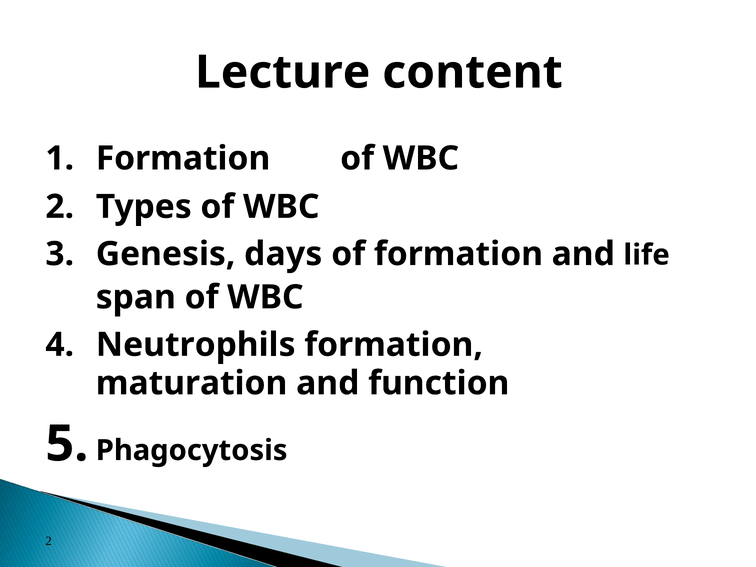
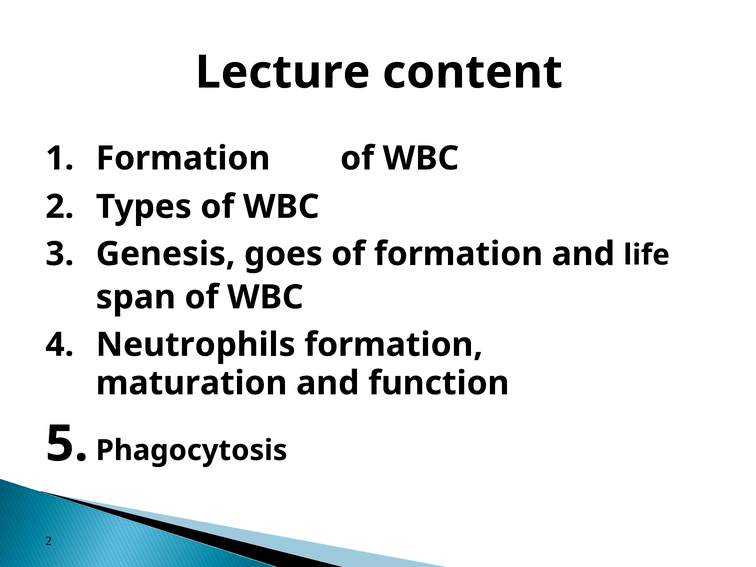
days: days -> goes (283, 254)
